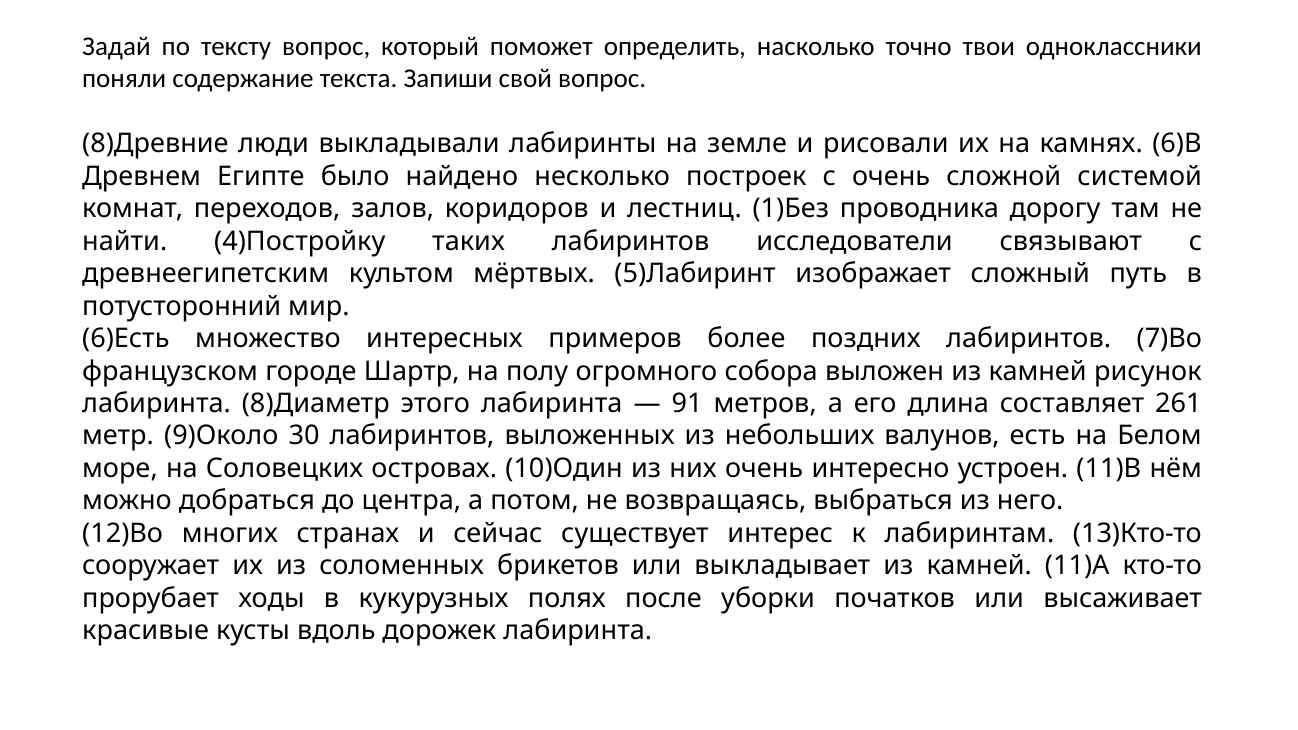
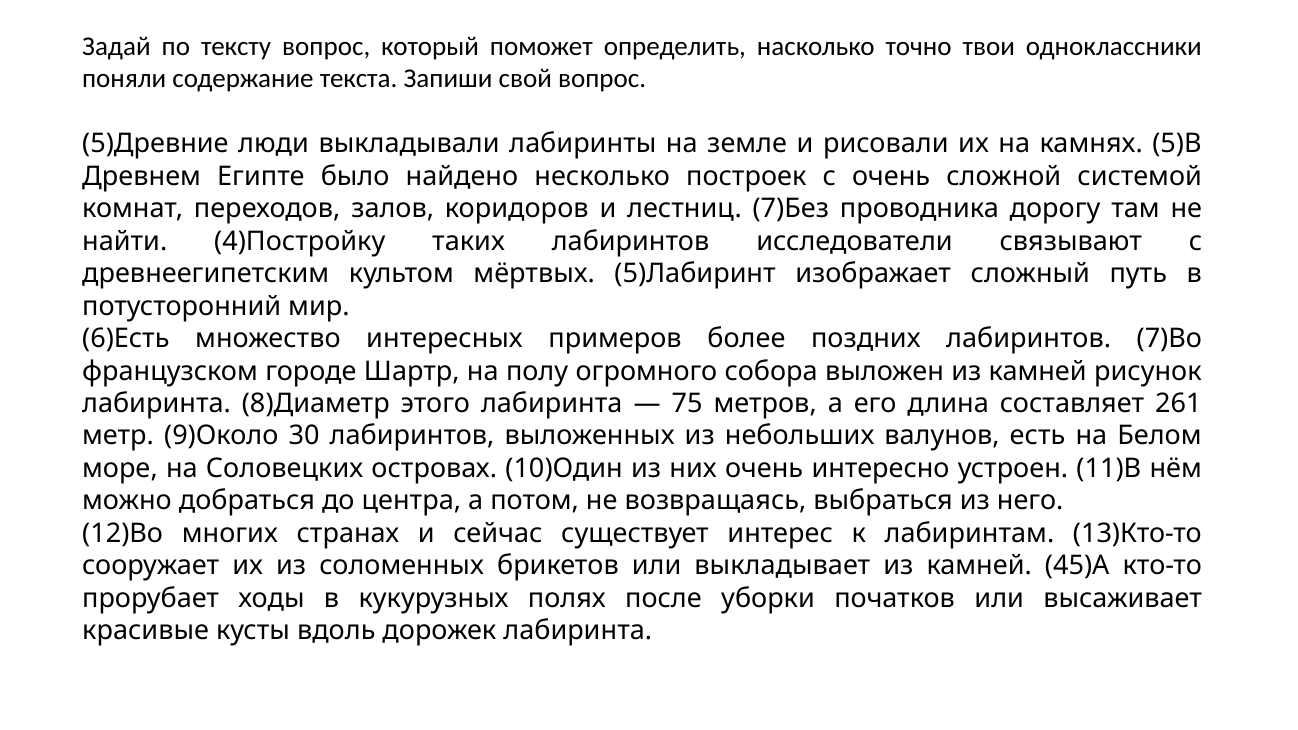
8)Древние: 8)Древние -> 5)Древние (155, 144)
6)В: 6)В -> 5)В (1177, 144)
1)Без: 1)Без -> 7)Без (791, 209)
91: 91 -> 75 (687, 404)
11)А: 11)А -> 45)А (1077, 566)
